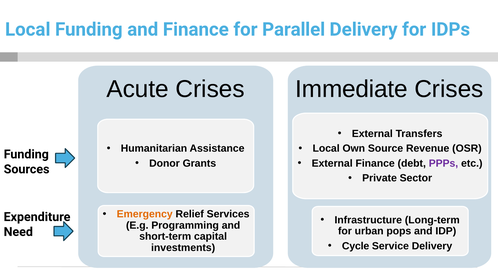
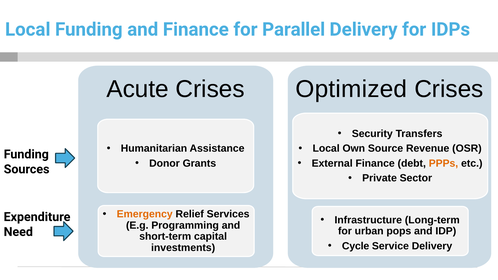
Immediate: Immediate -> Optimized (351, 89)
External: External -> Security (372, 134)
PPPs colour: purple -> orange (443, 163)
